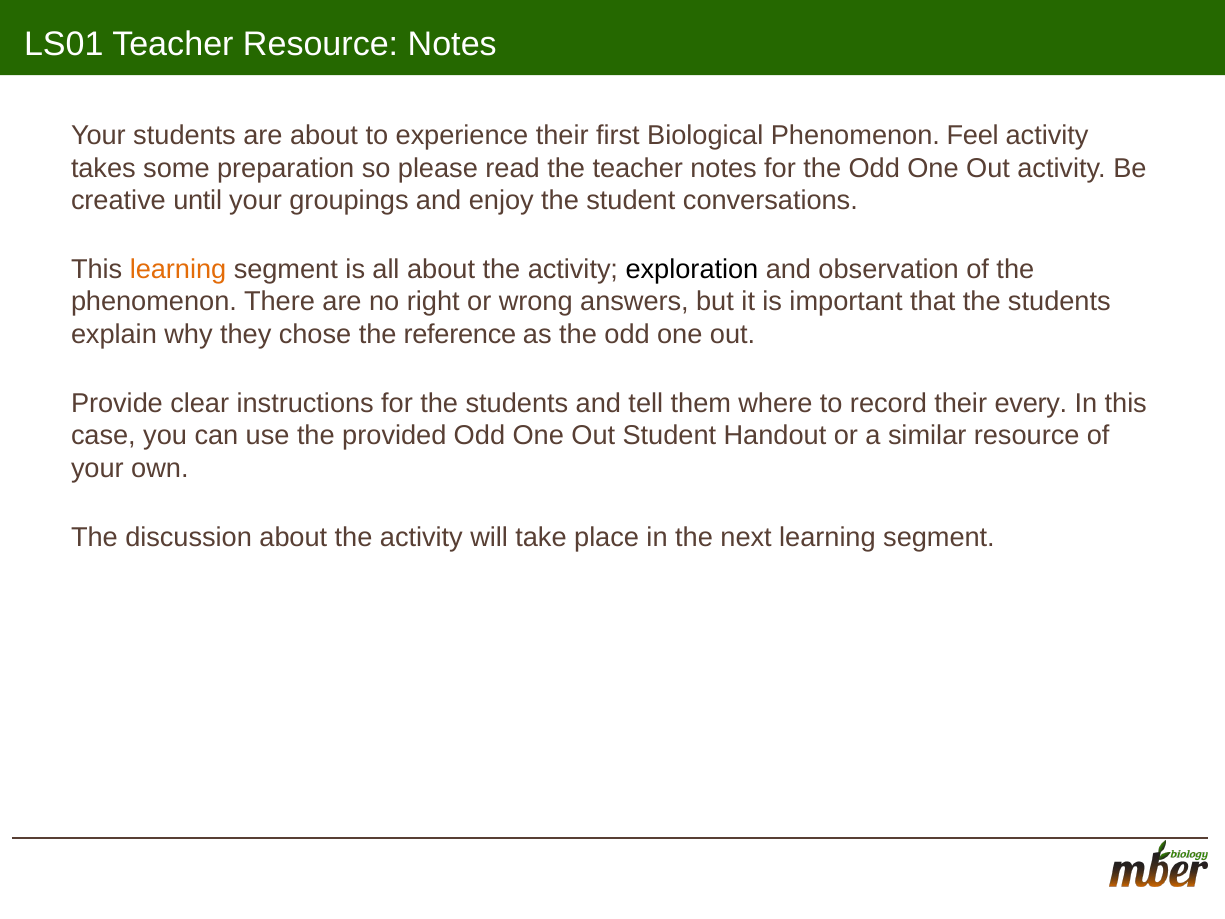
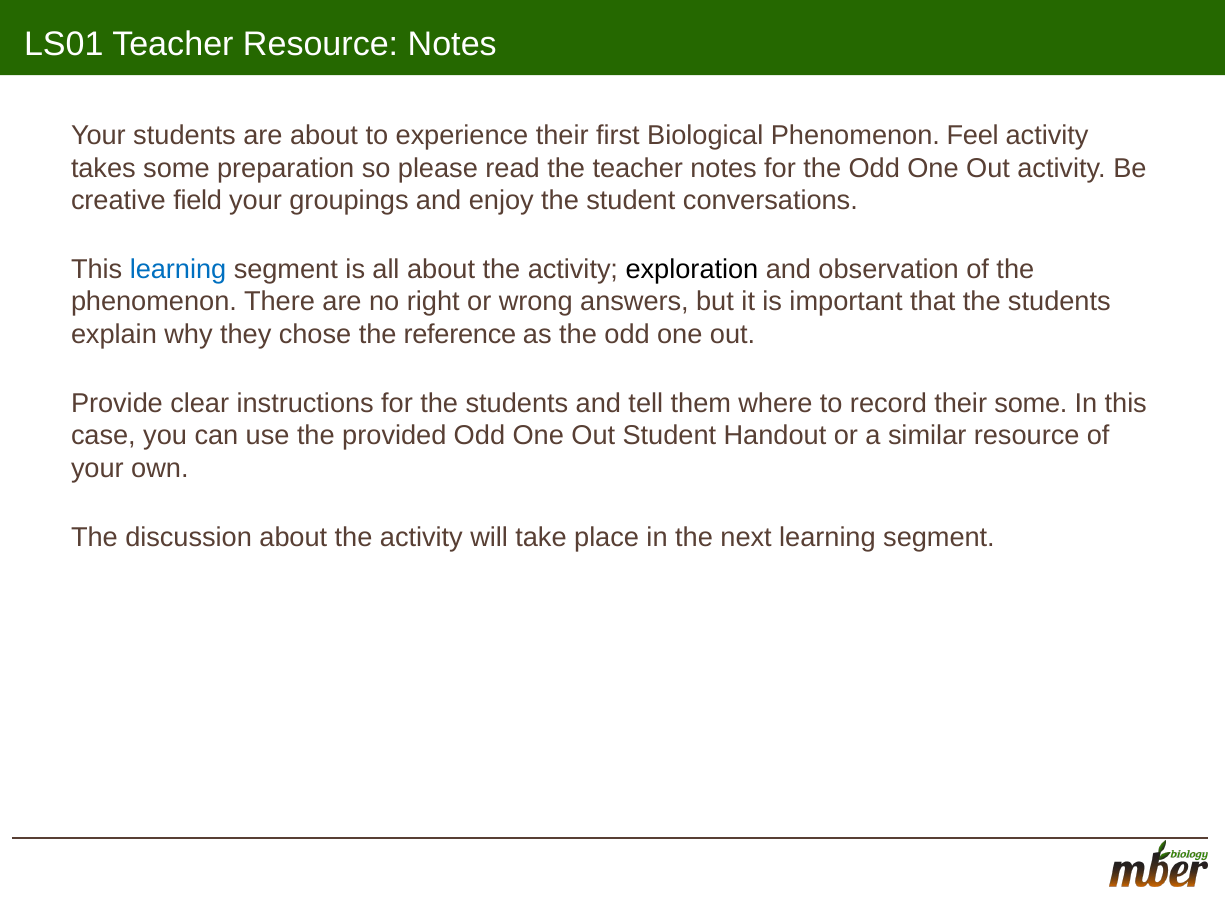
until: until -> field (198, 201)
learning colour: orange -> blue (178, 269)
their every: every -> some (1031, 403)
